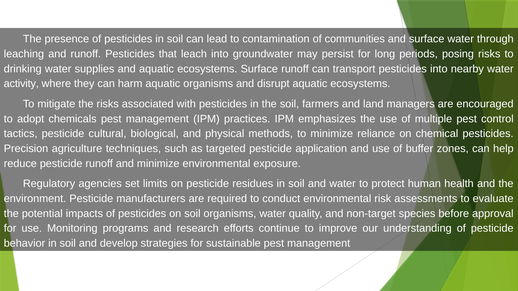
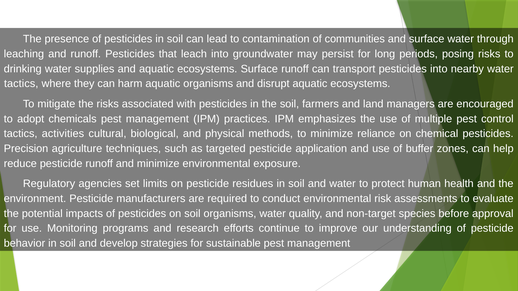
activity: activity -> tactics (21, 84)
tactics pesticide: pesticide -> activities (63, 134)
